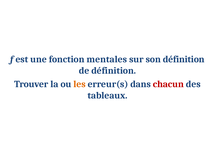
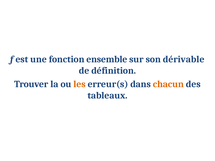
mentales: mentales -> ensemble (107, 59)
son définition: définition -> dérivable (184, 59)
chacun colour: red -> orange (168, 84)
